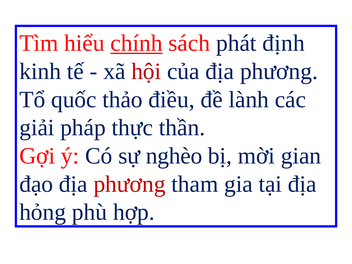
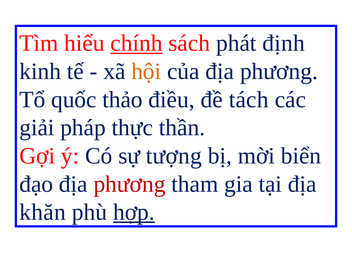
hội colour: red -> orange (146, 71)
lành: lành -> tách (249, 100)
nghèo: nghèo -> tượng (174, 156)
gian: gian -> biển (301, 156)
hỏng: hỏng -> khăn (43, 212)
hợp underline: none -> present (134, 212)
